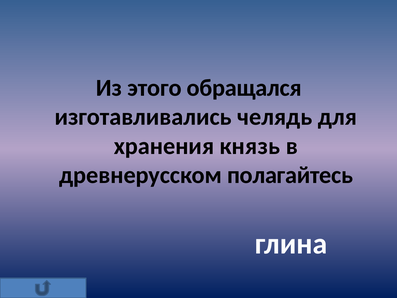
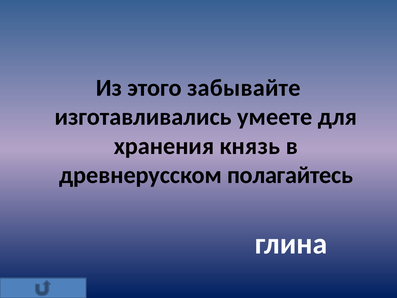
обращался: обращался -> забывайте (244, 88)
челядь: челядь -> умеете (275, 117)
